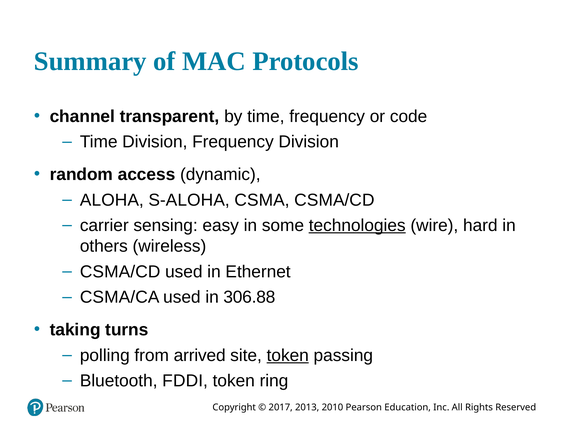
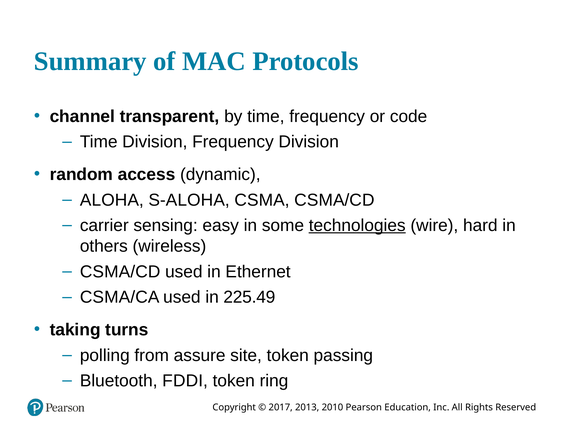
306.88: 306.88 -> 225.49 (249, 297)
arrived: arrived -> assure (200, 355)
token underline: present -> none (288, 355)
